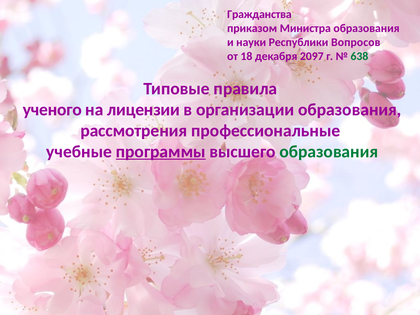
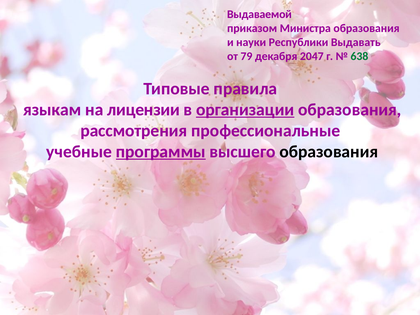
Гражданства: Гражданства -> Выдаваемой (259, 14)
Вопросов: Вопросов -> Выдавать (356, 42)
18: 18 -> 79 (246, 56)
2097: 2097 -> 2047 (312, 56)
ученого: ученого -> языкам (52, 110)
организации underline: none -> present (245, 110)
образования colour: green -> black (329, 152)
